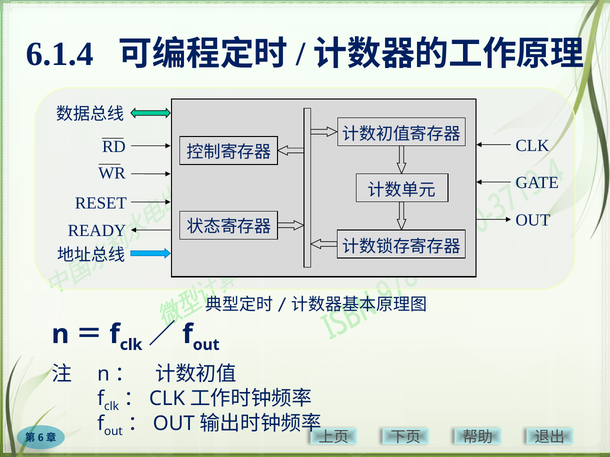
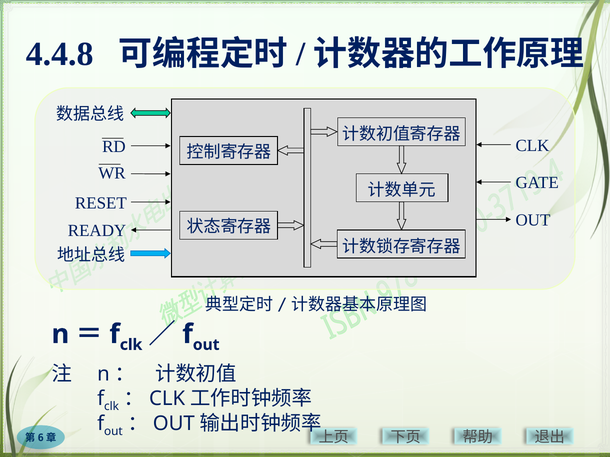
6.1.4: 6.1.4 -> 4.4.8 (60, 54)
